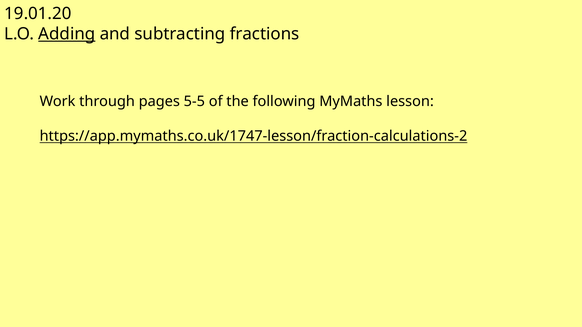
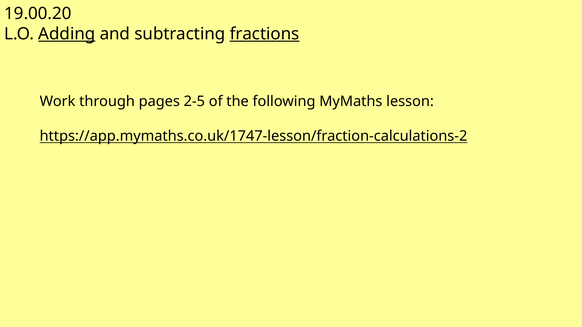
19.01.20: 19.01.20 -> 19.00.20 (38, 14)
fractions underline: none -> present (264, 34)
5-5: 5-5 -> 2-5 (194, 101)
